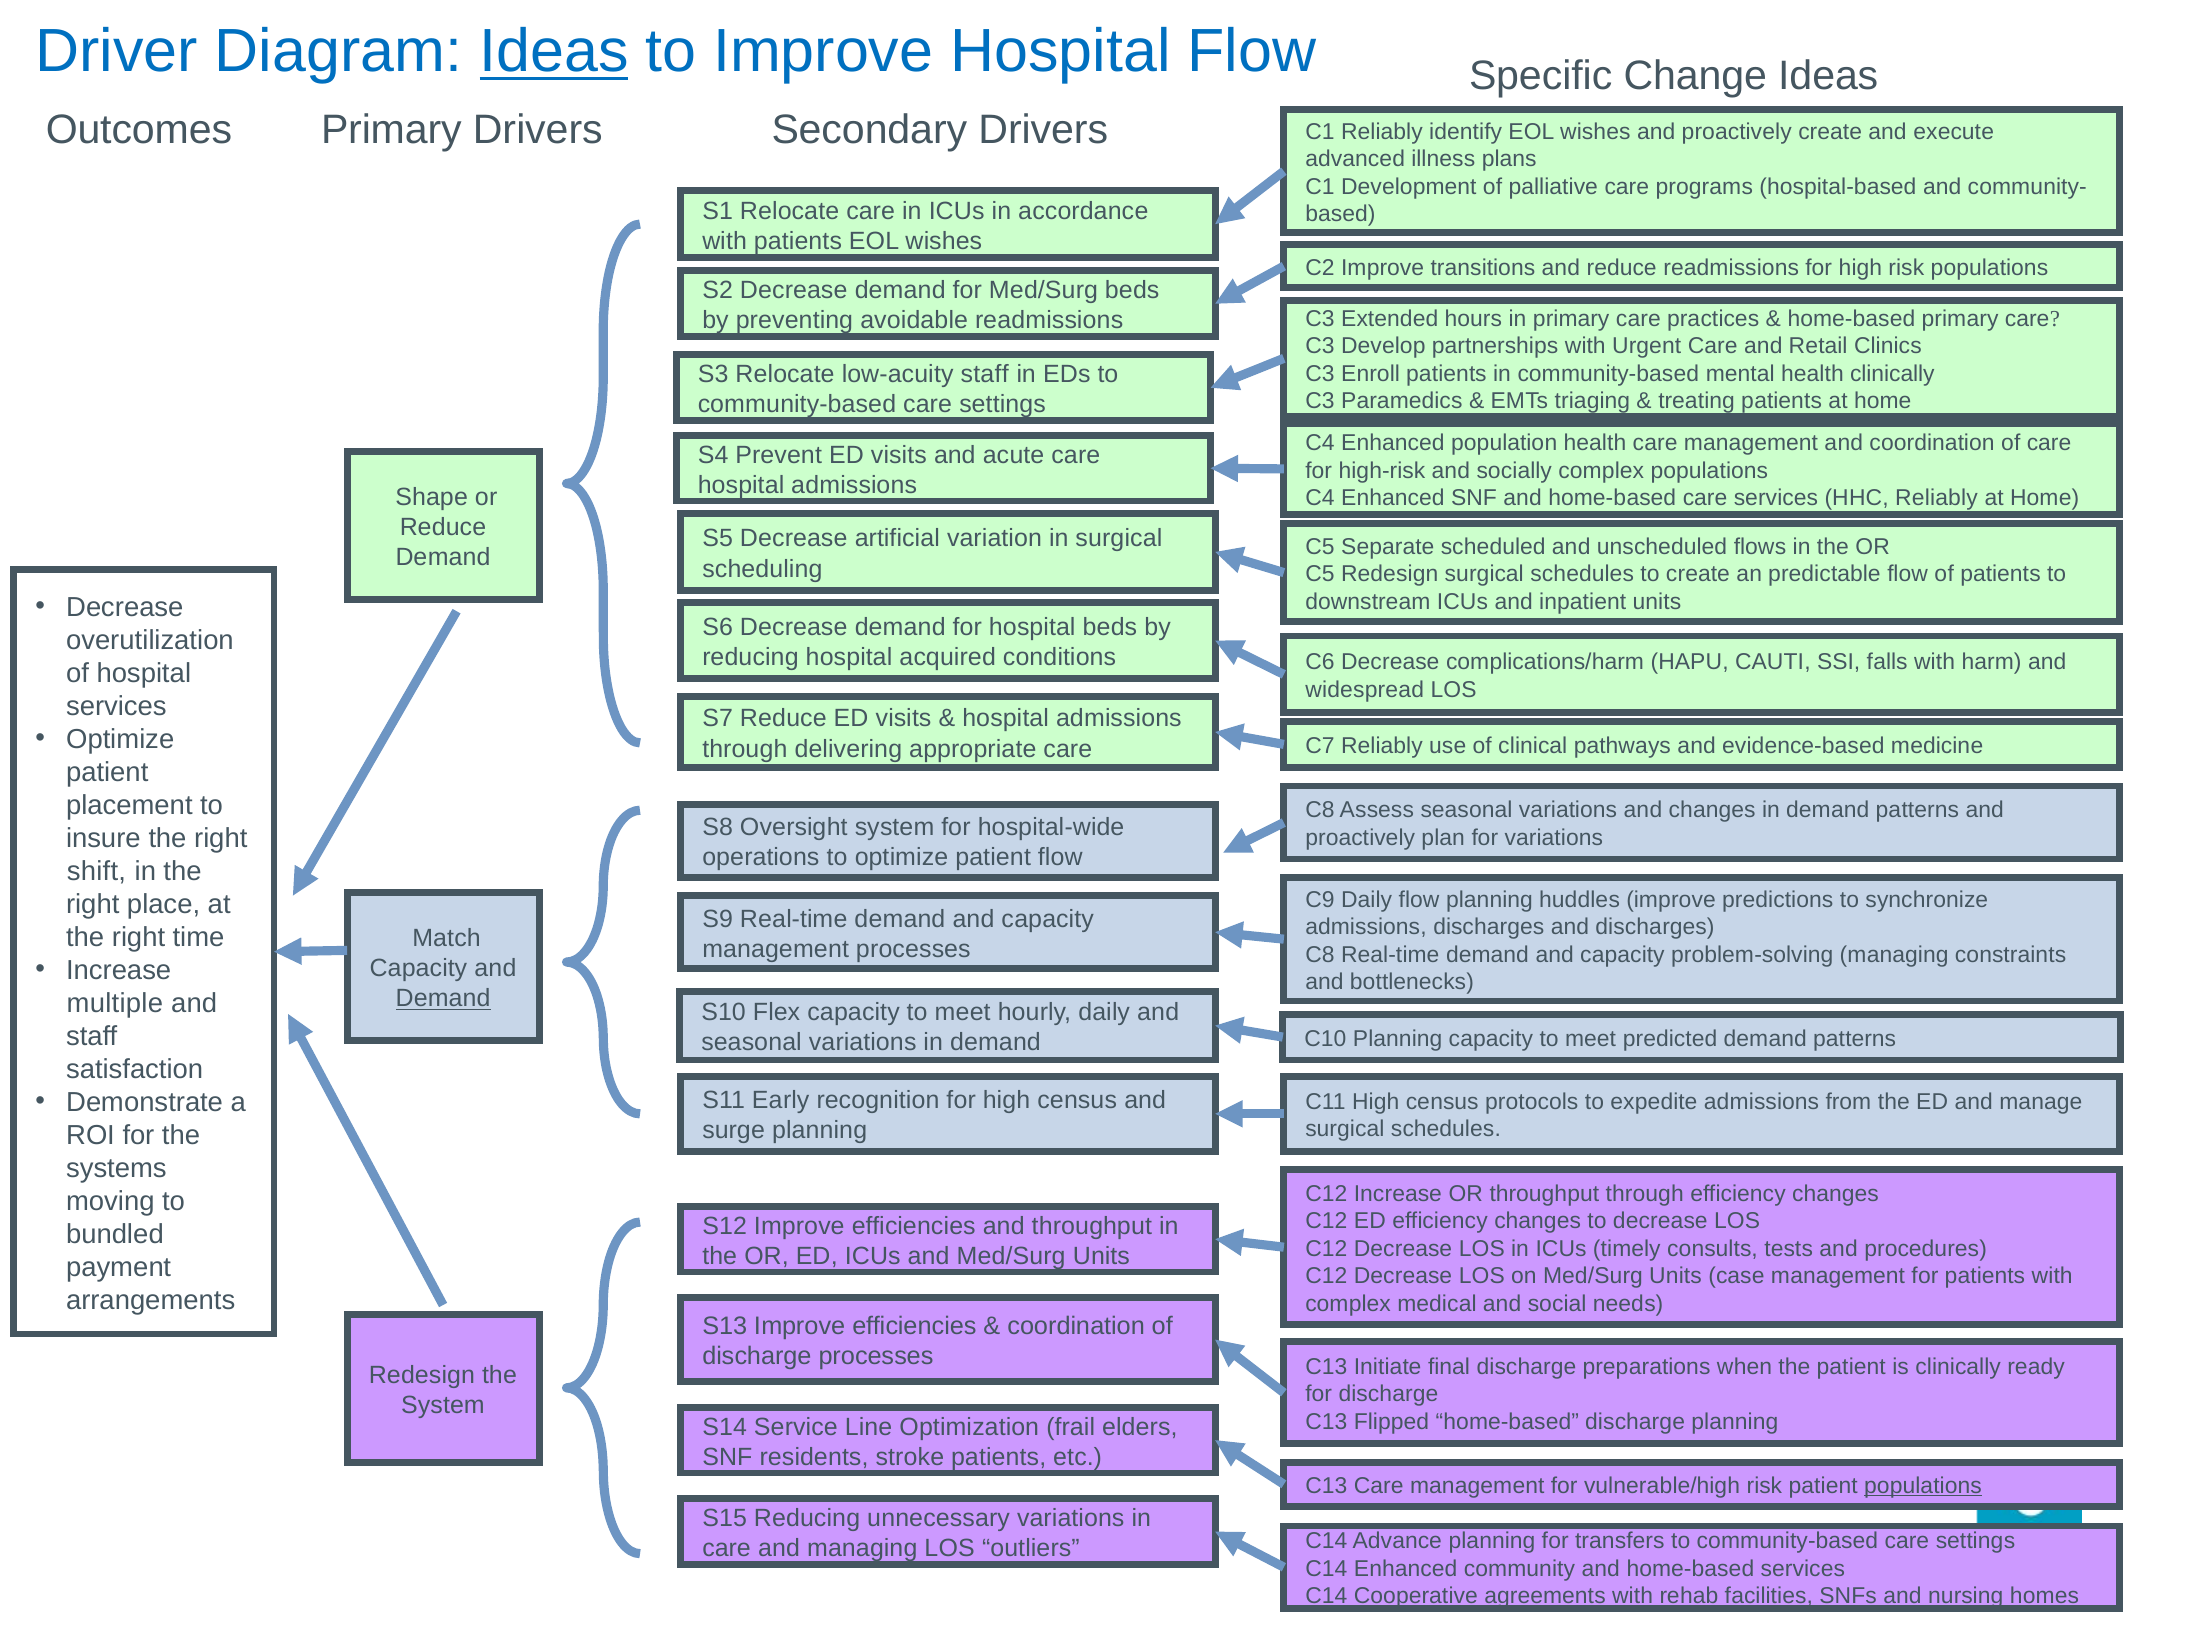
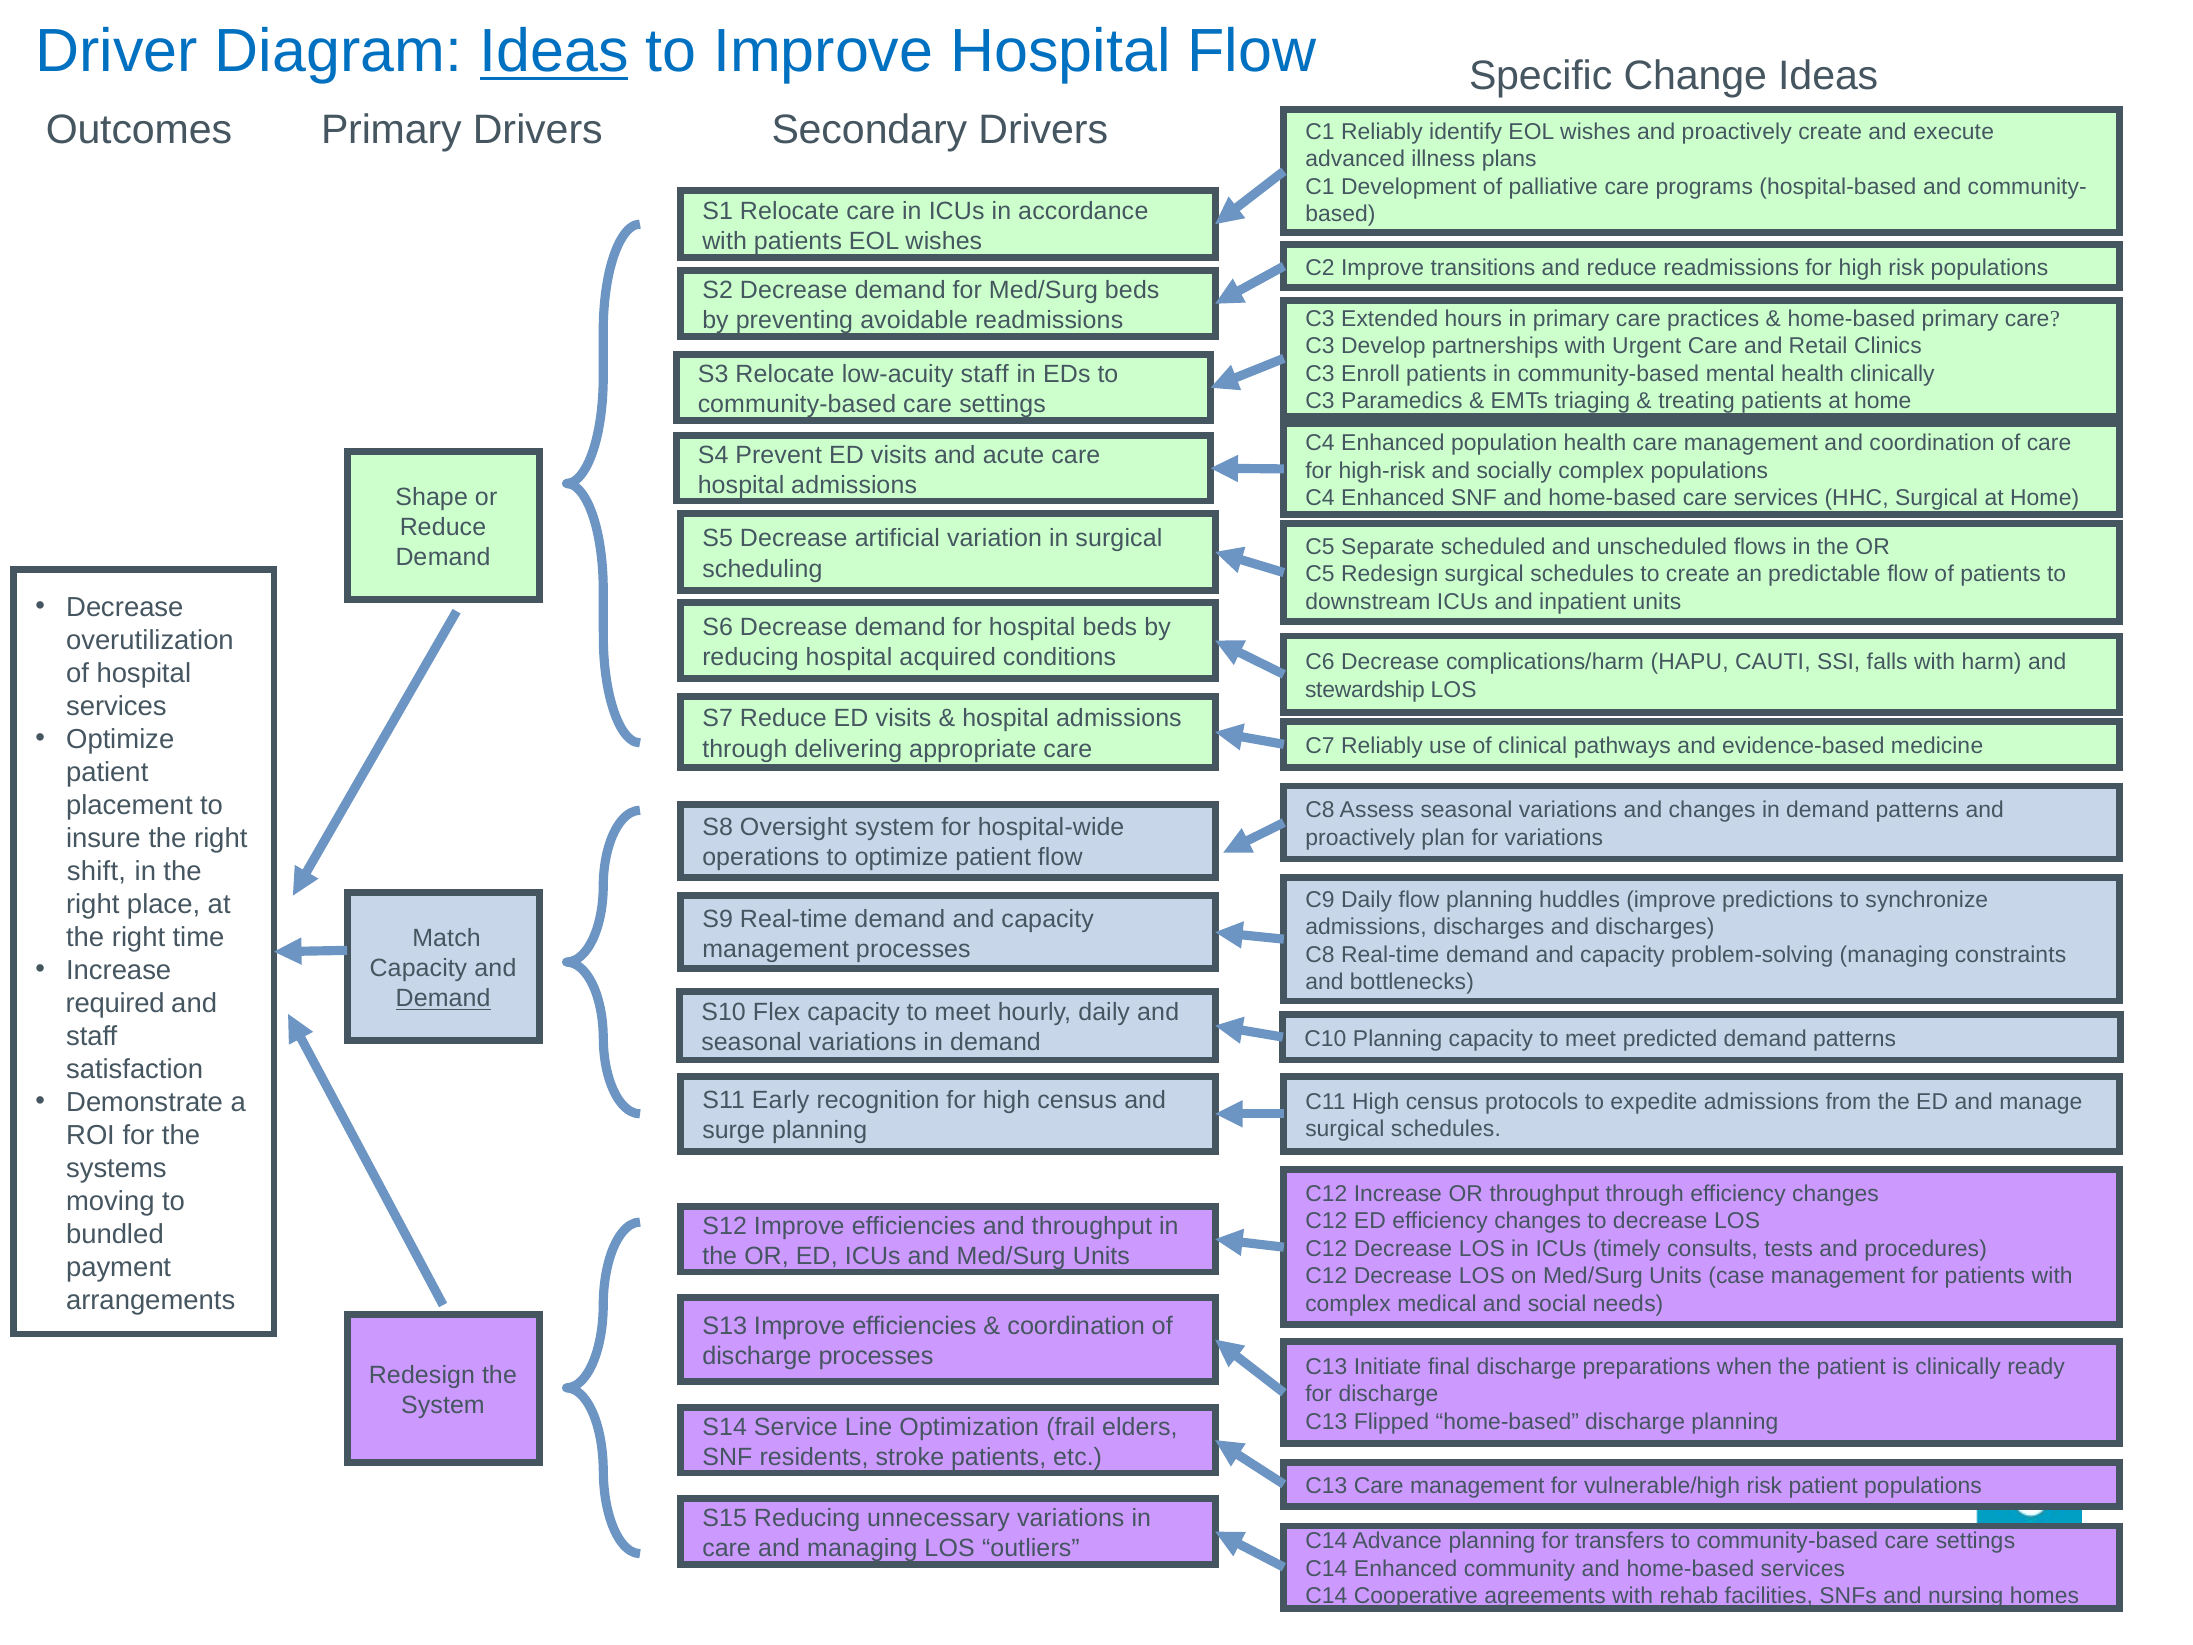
HHC Reliably: Reliably -> Surgical (1937, 498)
widespread: widespread -> stewardship (1365, 690)
multiple: multiple -> required (115, 1003)
populations underline: present -> none (1923, 1486)
